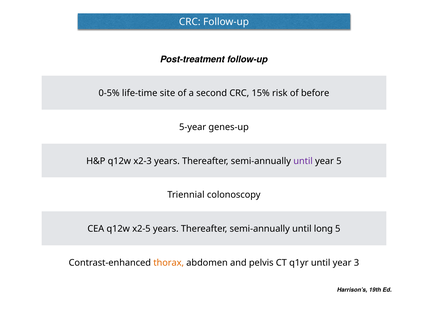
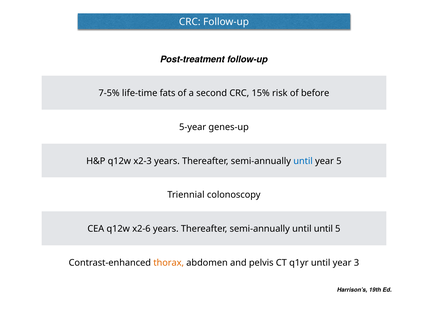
0-5%: 0-5% -> 7-5% (109, 93)
site: site -> fats (168, 93)
until colour: purple -> blue (303, 161)
x2-5: x2-5 -> x2-6 (141, 229)
until long: long -> until (323, 229)
